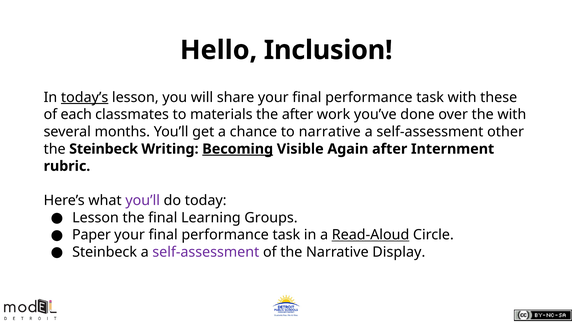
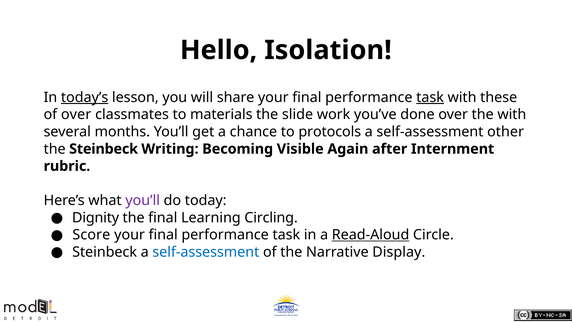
Inclusion: Inclusion -> Isolation (328, 50)
task underline: none -> present (430, 97)
of each: each -> over (76, 115)
the after: after -> slide (298, 115)
to narrative: narrative -> protocols (330, 132)
Becoming underline: present -> none (238, 149)
Lesson: Lesson -> Dignity (96, 217)
Groups: Groups -> Circling (271, 217)
Paper: Paper -> Score (91, 235)
self-assessment colour: purple -> blue (206, 252)
